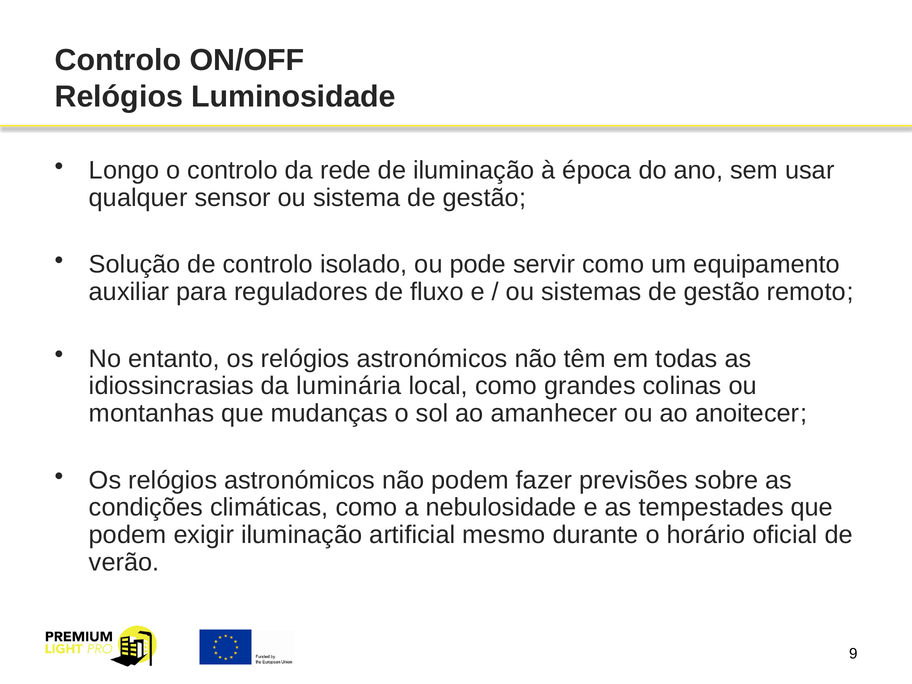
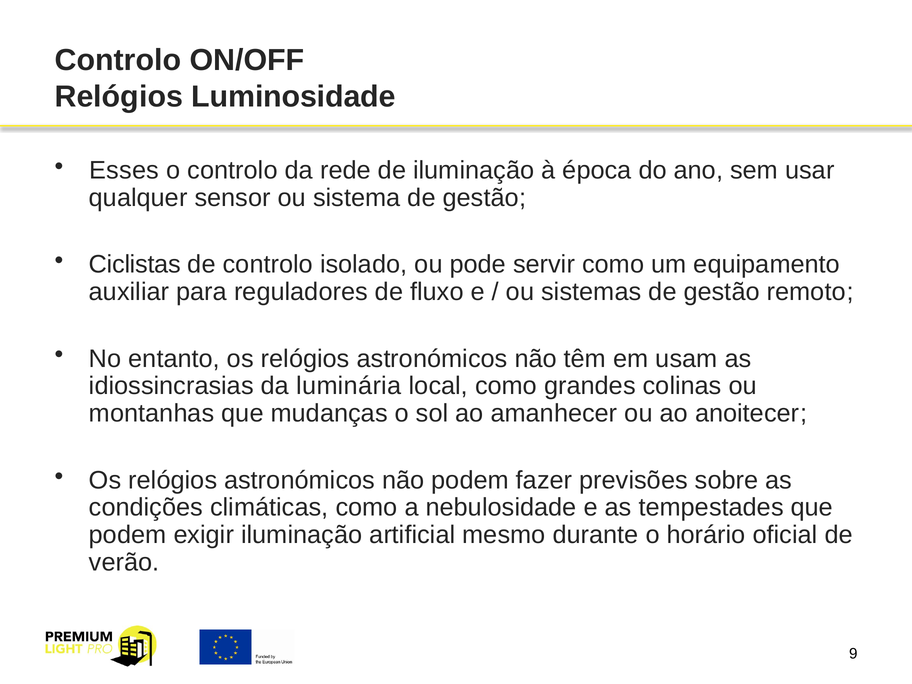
Longo: Longo -> Esses (124, 170)
Solução: Solução -> Ciclistas (135, 264)
todas: todas -> usam (686, 359)
